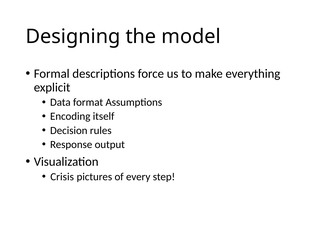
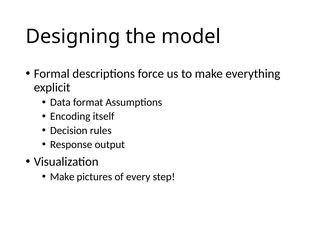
Crisis: Crisis -> Make (62, 176)
